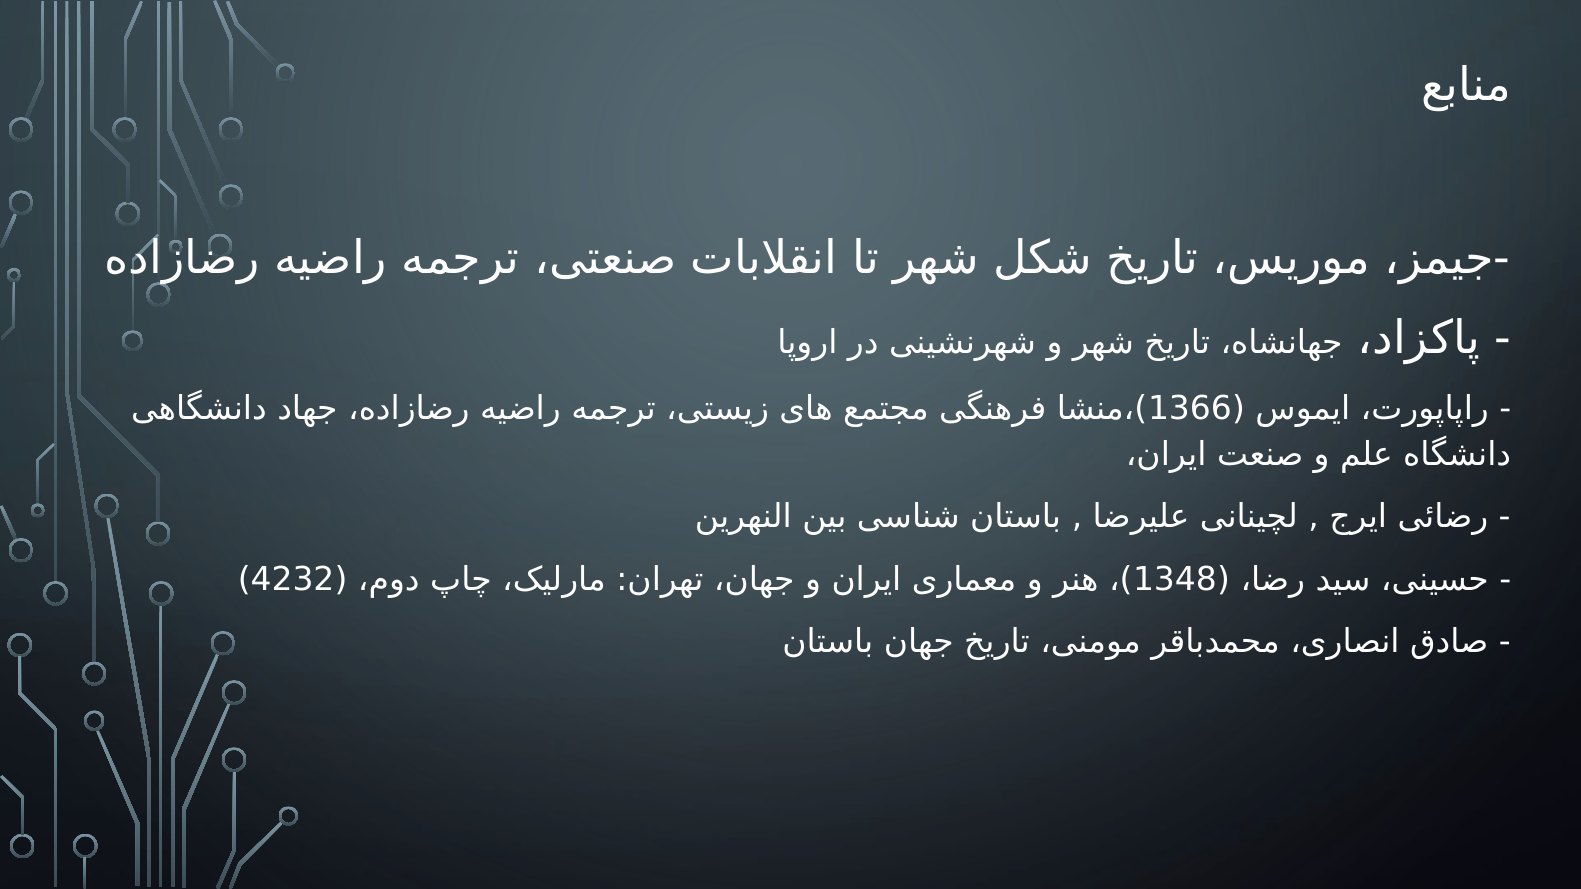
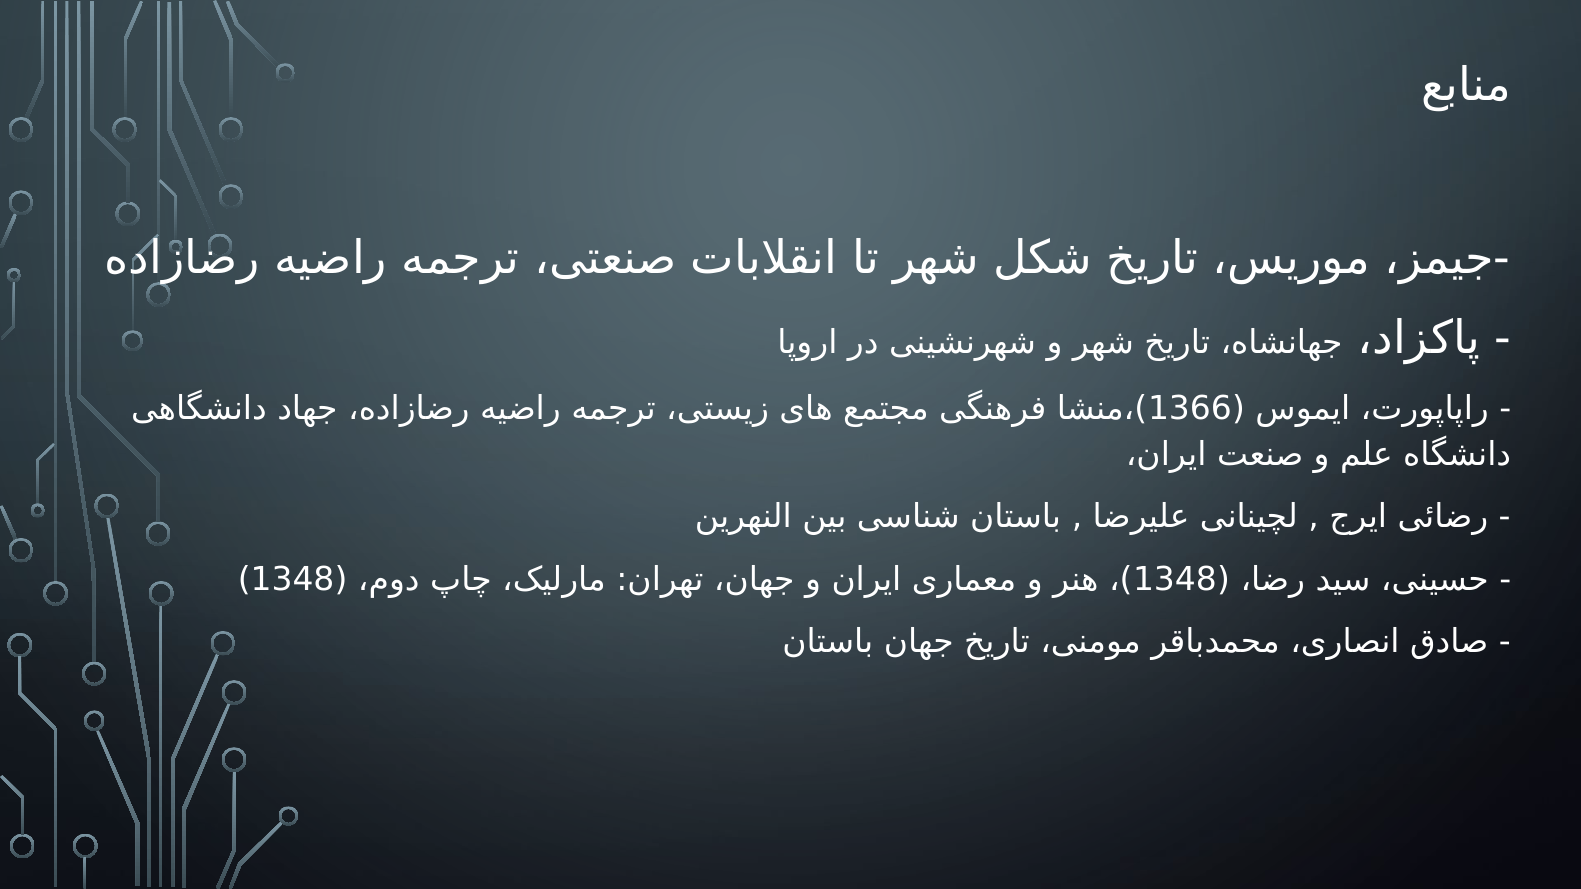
4232: 4232 -> 1348 (293, 580)
